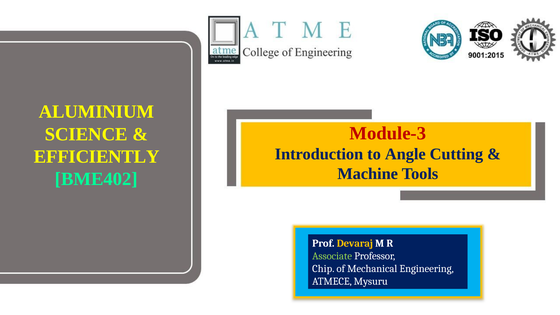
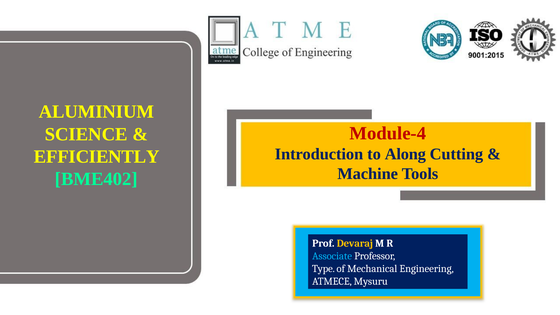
Module-3: Module-3 -> Module-4 (388, 133)
Angle: Angle -> Along (405, 154)
Associate colour: light green -> light blue (332, 256)
Chip: Chip -> Type (323, 269)
